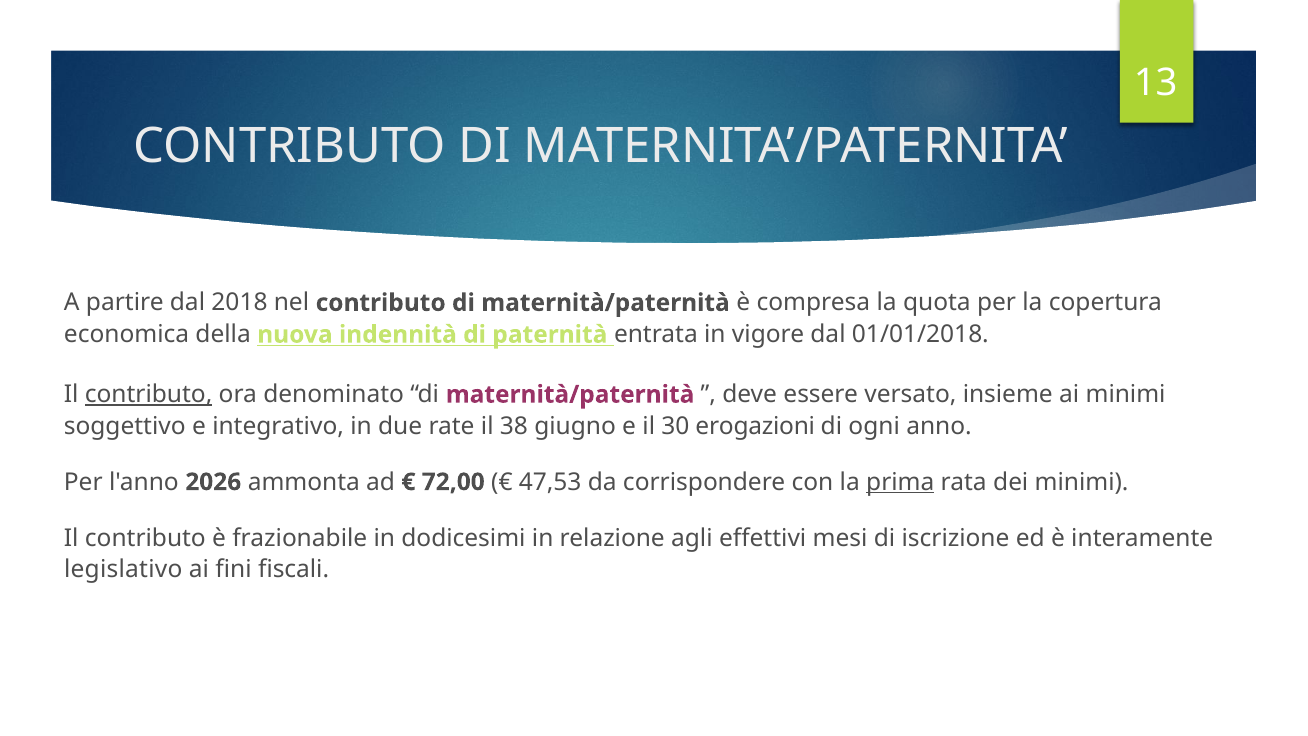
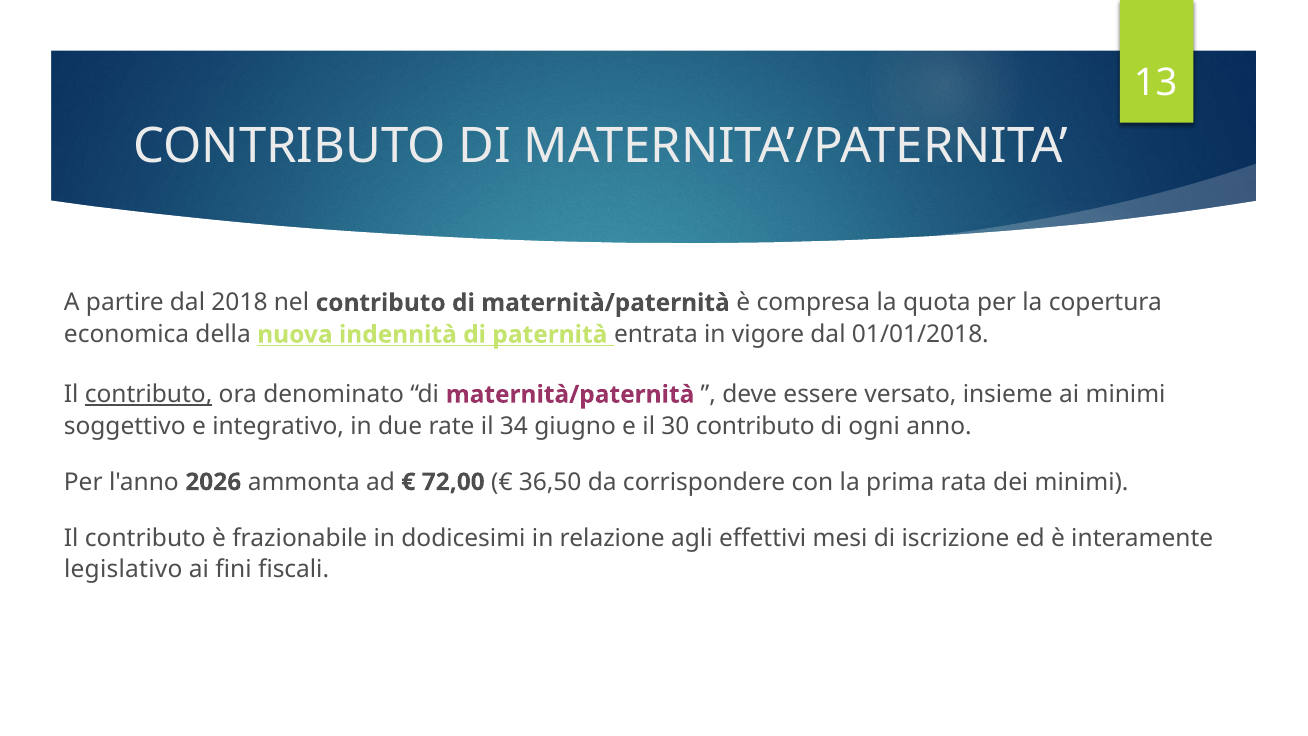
38: 38 -> 34 (514, 426)
30 erogazioni: erogazioni -> contributo (755, 426)
47,53: 47,53 -> 36,50 (550, 482)
prima underline: present -> none (900, 482)
